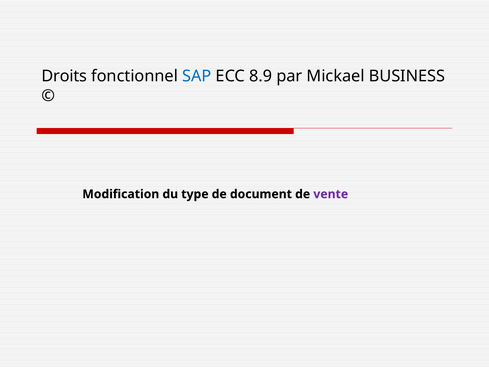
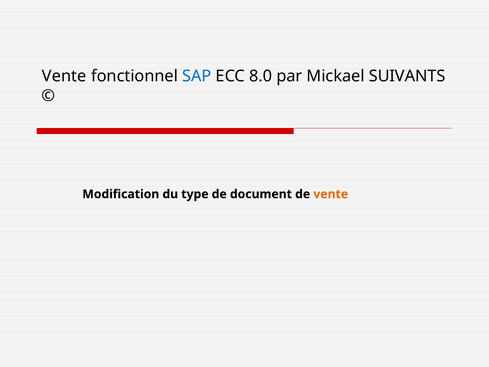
Droits: Droits -> Vente (64, 76)
8.9: 8.9 -> 8.0 (261, 76)
BUSINESS: BUSINESS -> SUIVANTS (407, 76)
vente colour: purple -> orange (331, 194)
